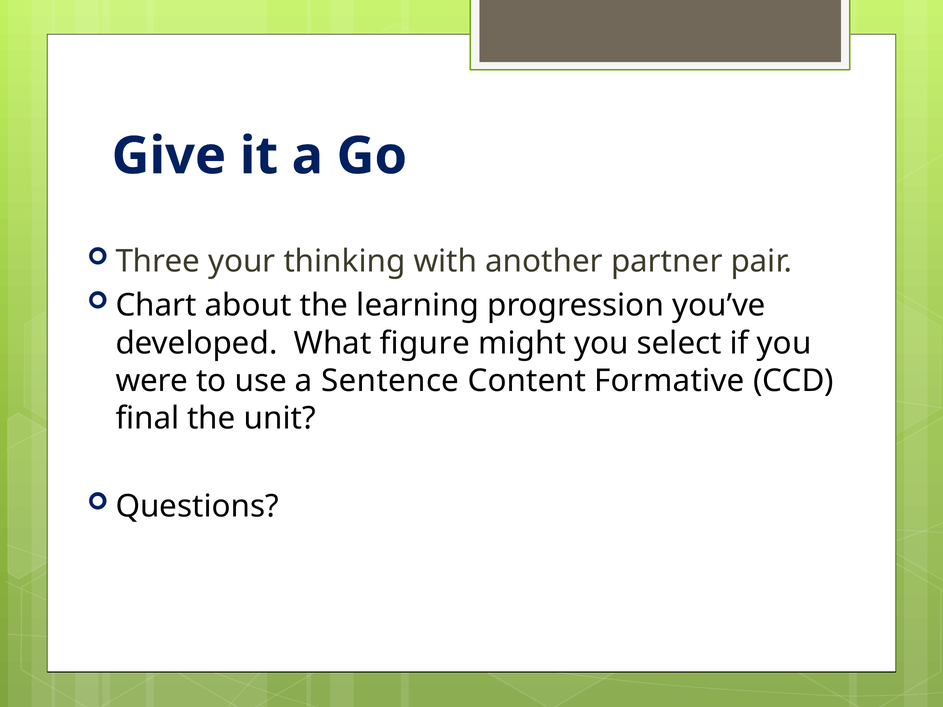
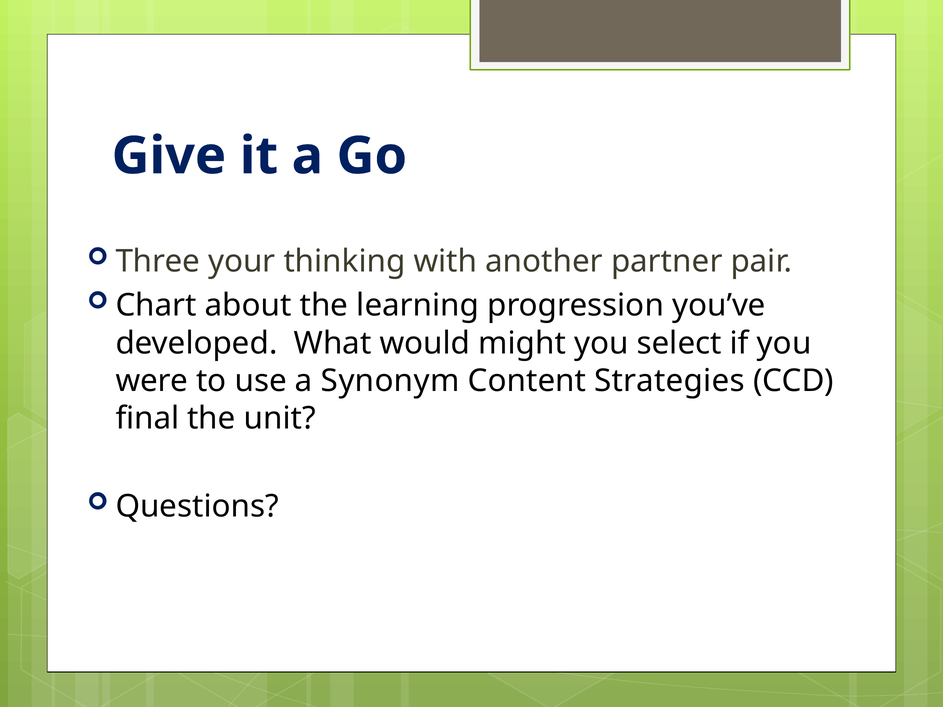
figure: figure -> would (425, 343)
Sentence: Sentence -> Synonym (390, 381)
Formative: Formative -> Strategies (669, 381)
